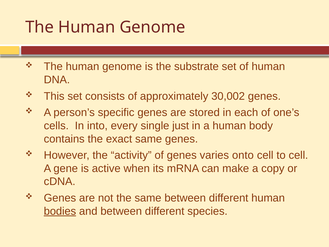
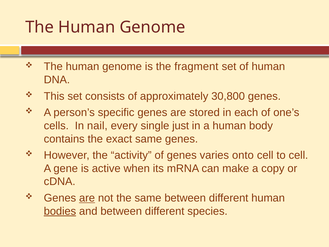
substrate: substrate -> fragment (196, 67)
30,002: 30,002 -> 30,800 (228, 96)
into: into -> nail (97, 126)
are underline: none -> present (87, 198)
